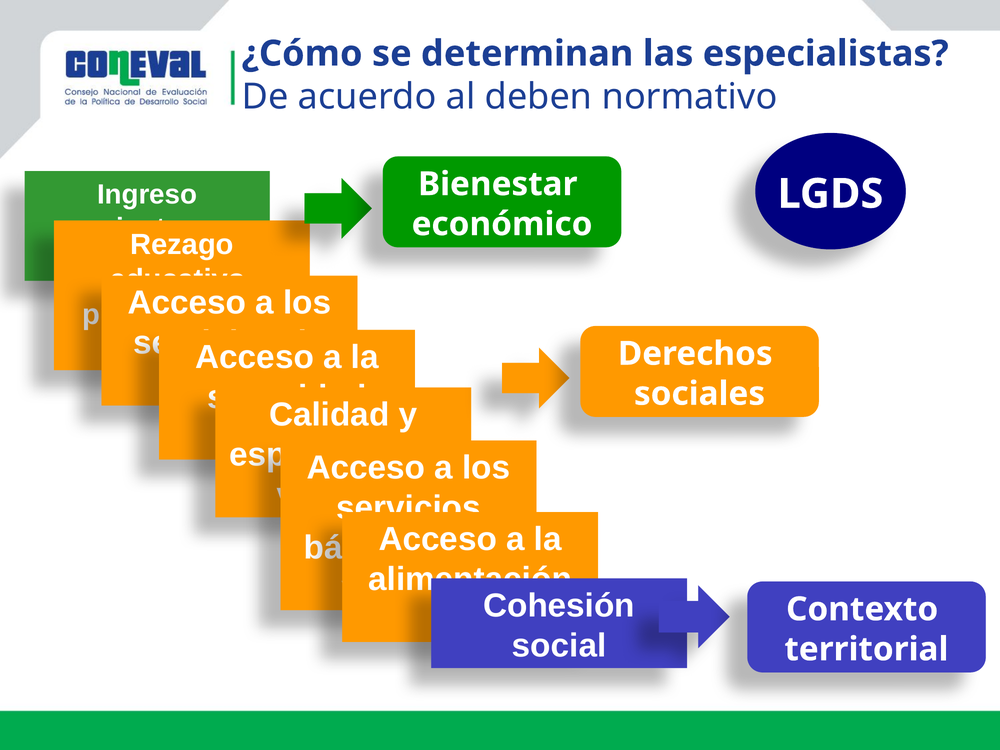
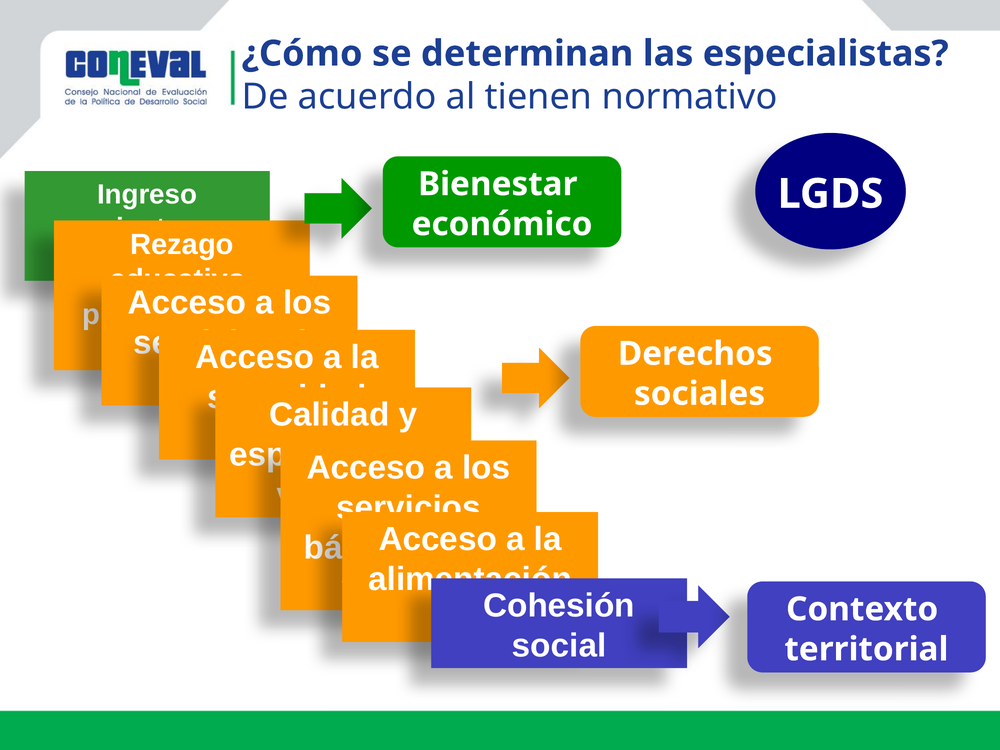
deben: deben -> tienen (539, 97)
